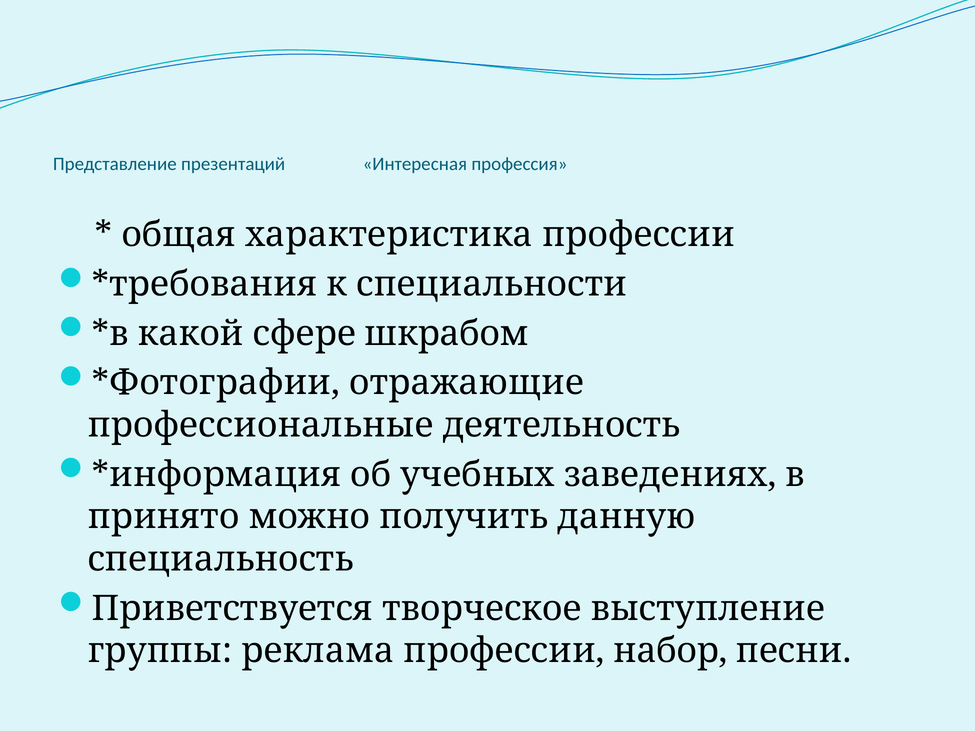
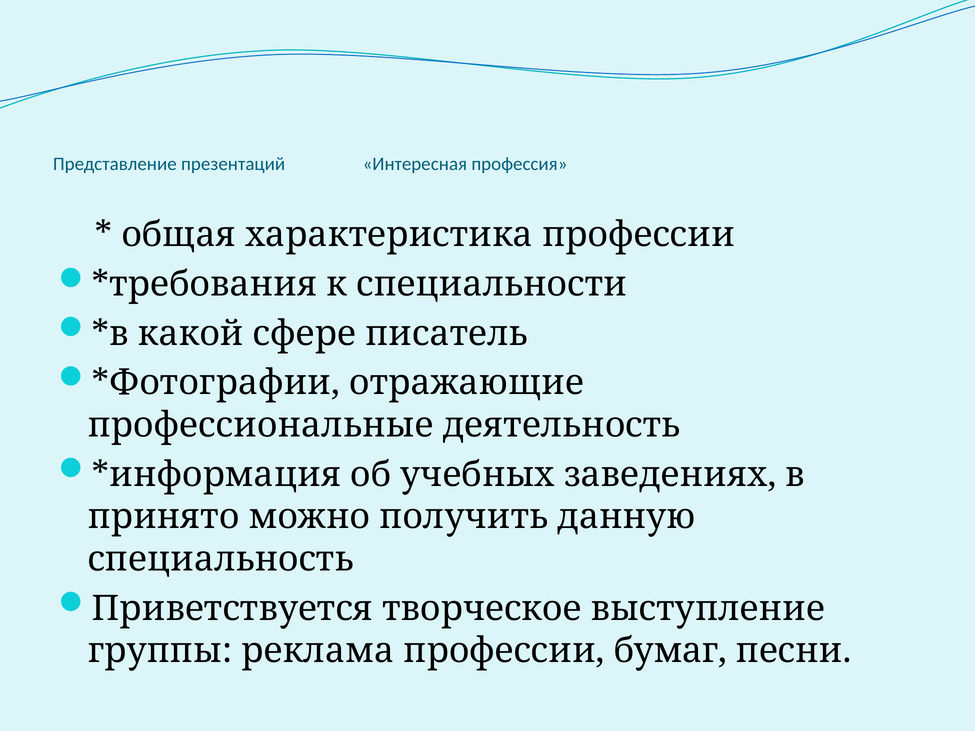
шкрабом: шкрабом -> писатель (446, 334)
набор: набор -> бумаг (670, 651)
